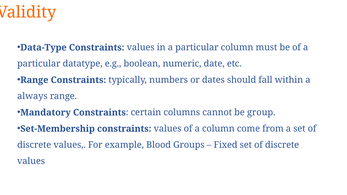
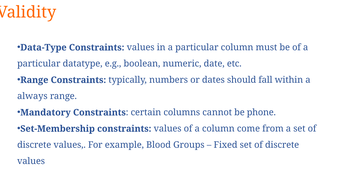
group: group -> phone (261, 113)
